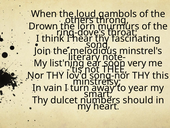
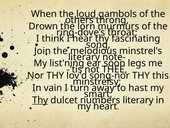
very: very -> legs (137, 63)
year: year -> hast (138, 88)
Thy underline: none -> present (40, 100)
should: should -> literary (138, 100)
